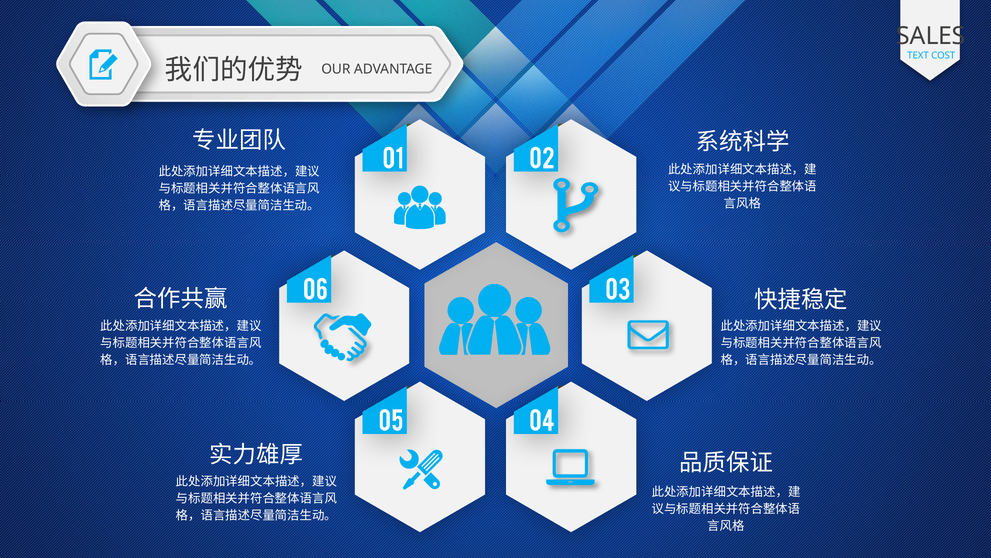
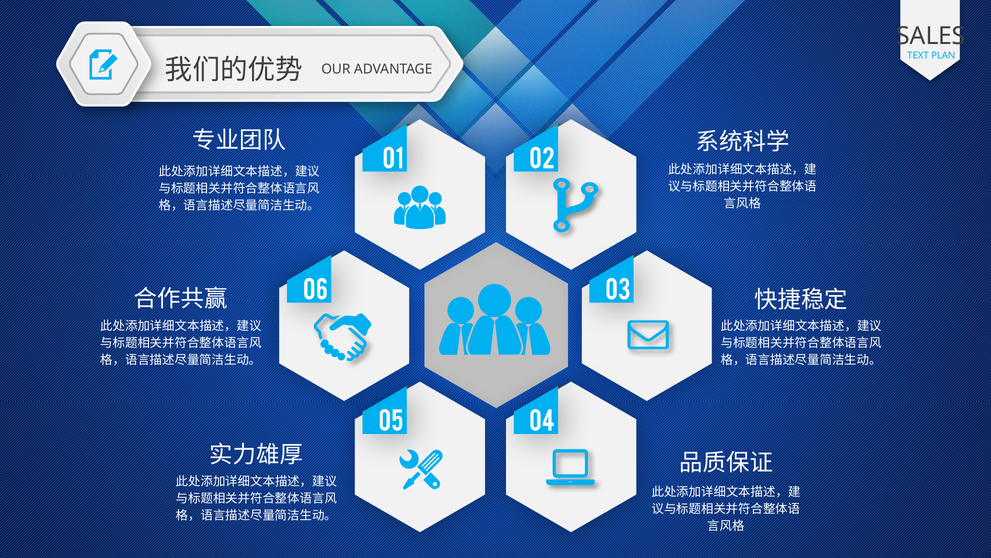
COST: COST -> PLAN (943, 56)
